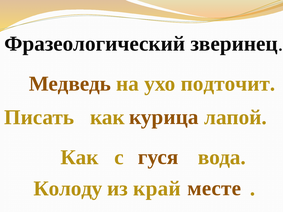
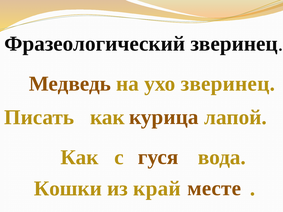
ухо подточит: подточит -> зверинец (228, 84)
Колоду: Колоду -> Кошки (68, 189)
